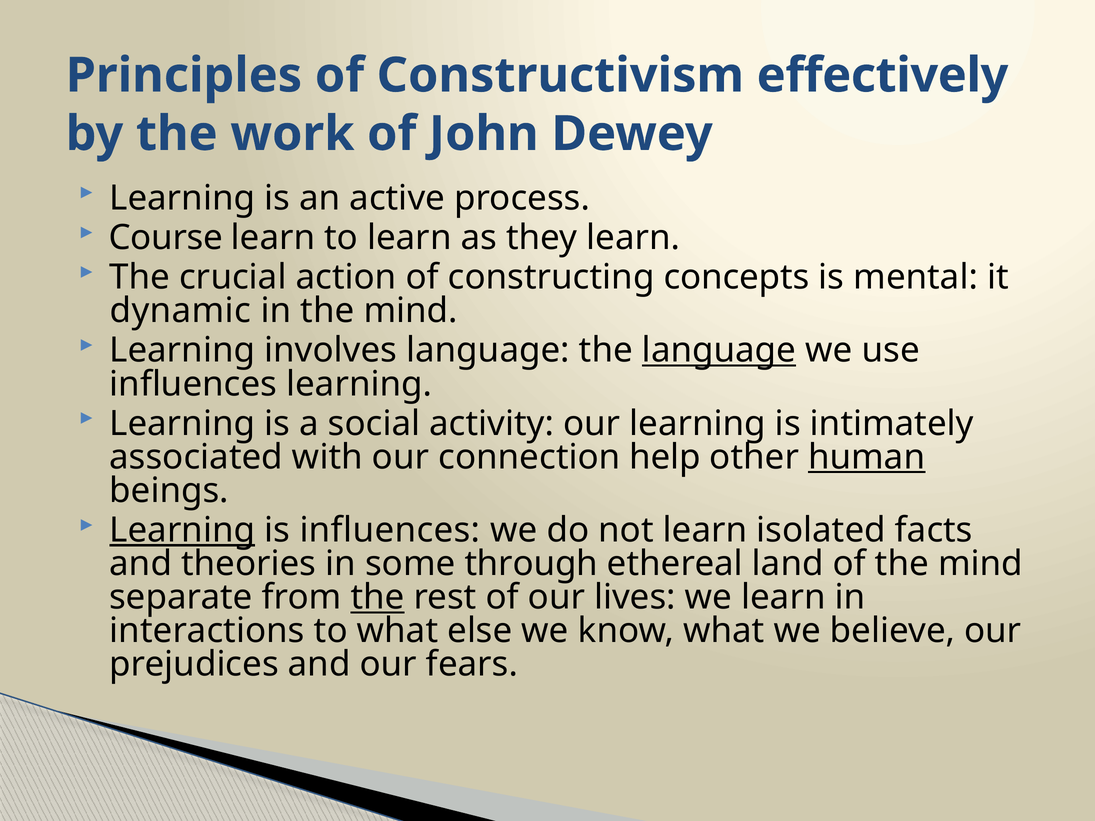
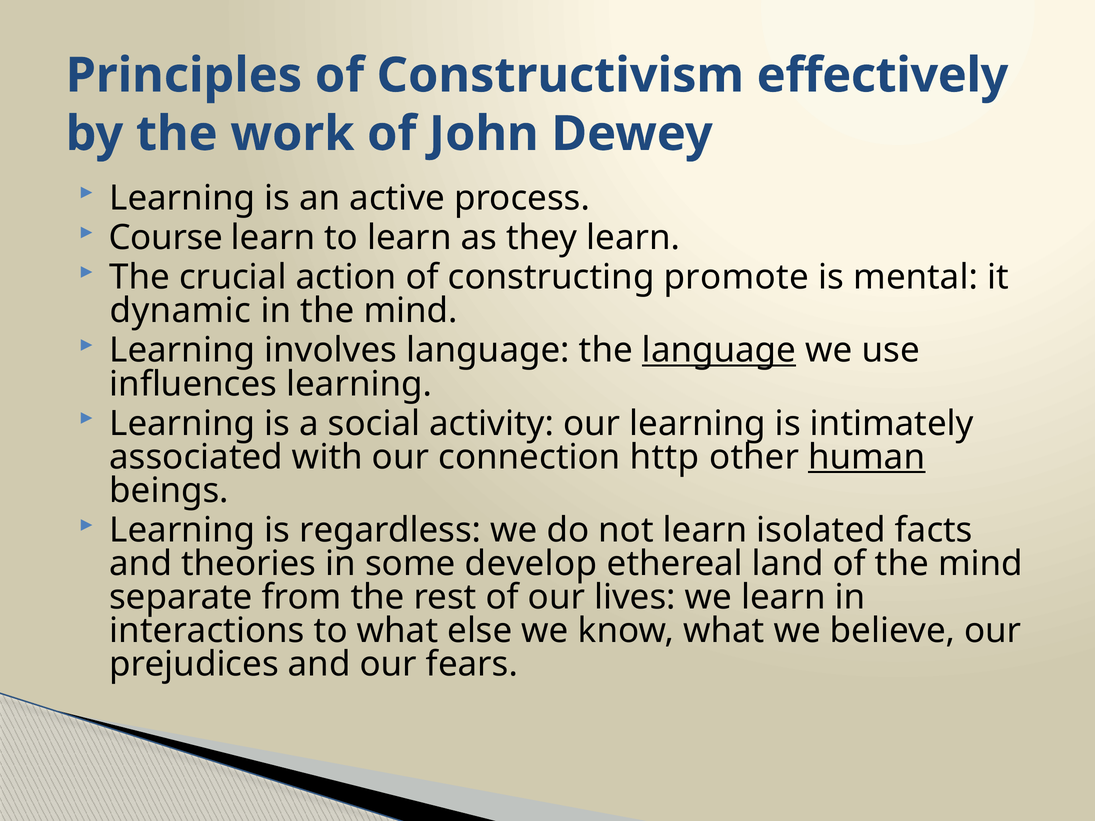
concepts: concepts -> promote (736, 277)
help: help -> http (665, 457)
Learning underline: present -> none (182, 530)
is influences: influences -> regardless (390, 530)
through: through -> develop (531, 564)
the underline: present -> none (377, 597)
